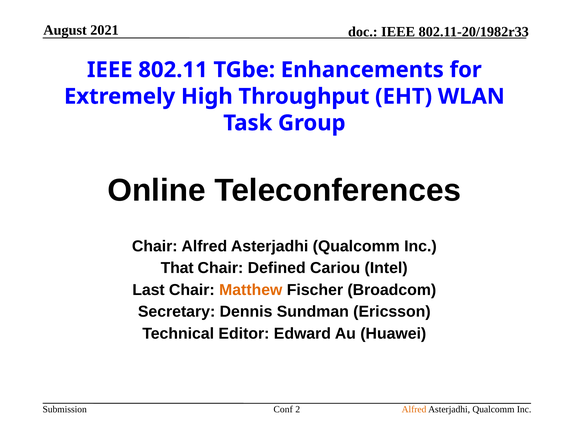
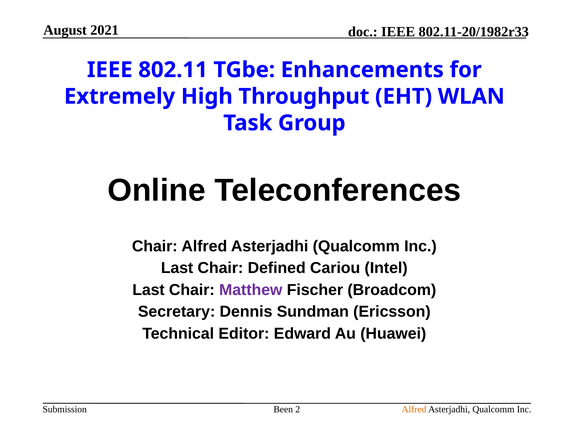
That: That -> Last (177, 268)
Matthew colour: orange -> purple (251, 290)
Conf: Conf -> Been (283, 409)
